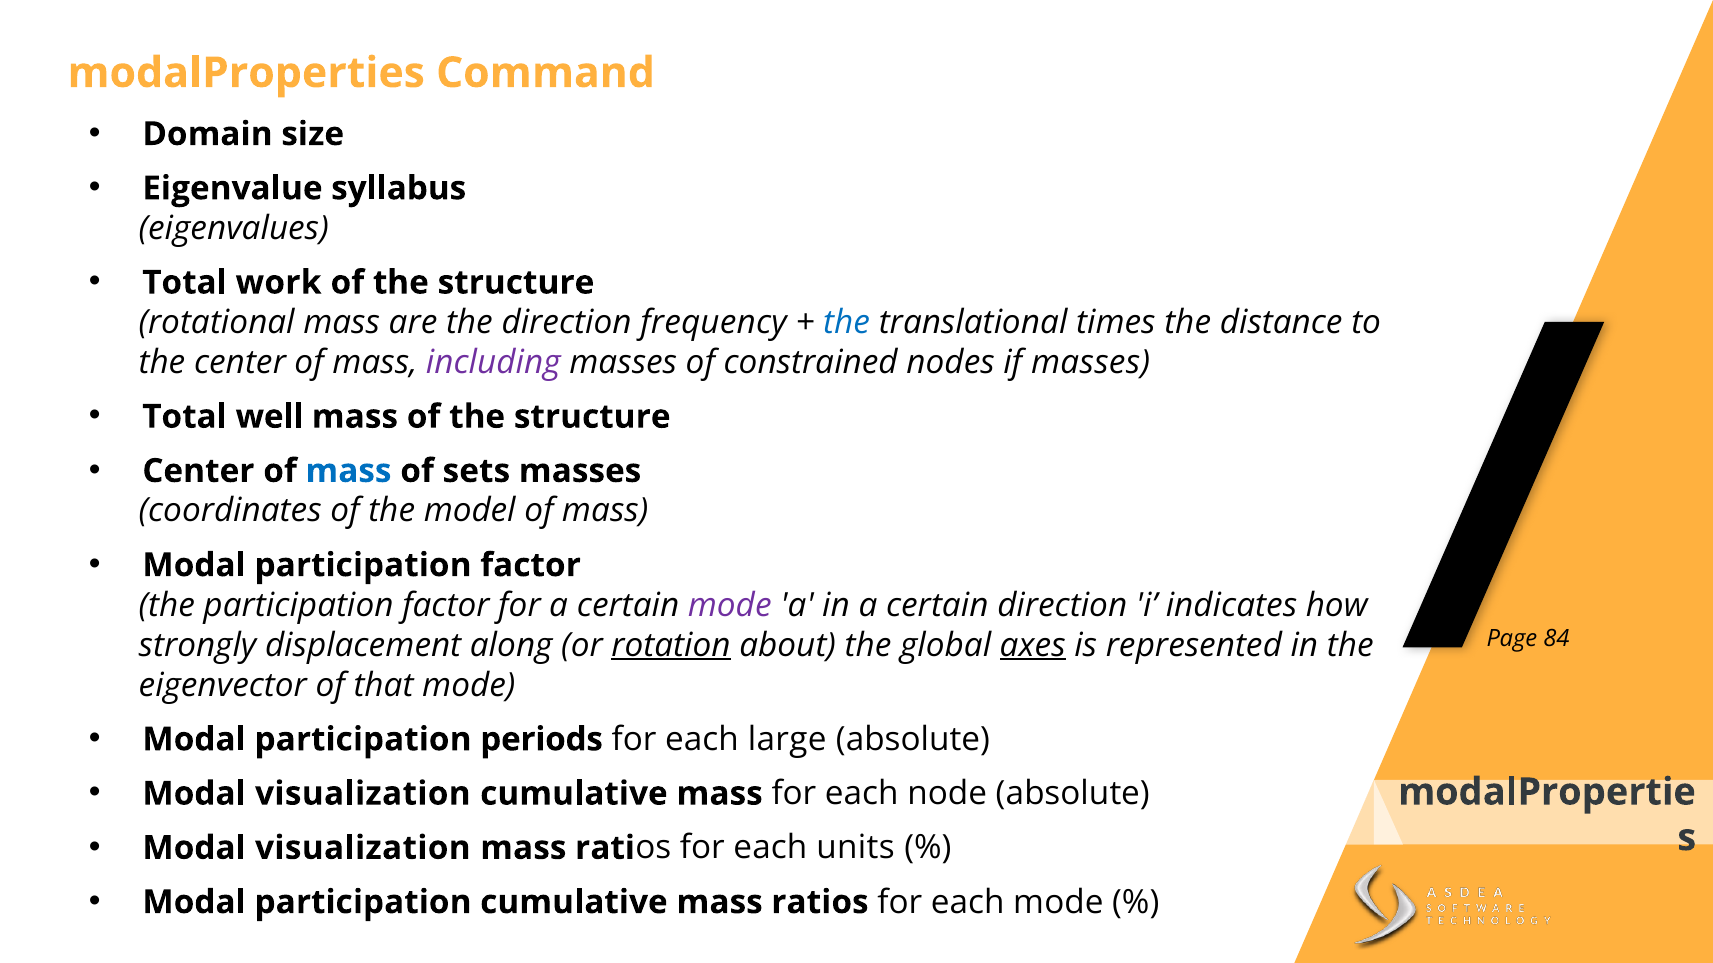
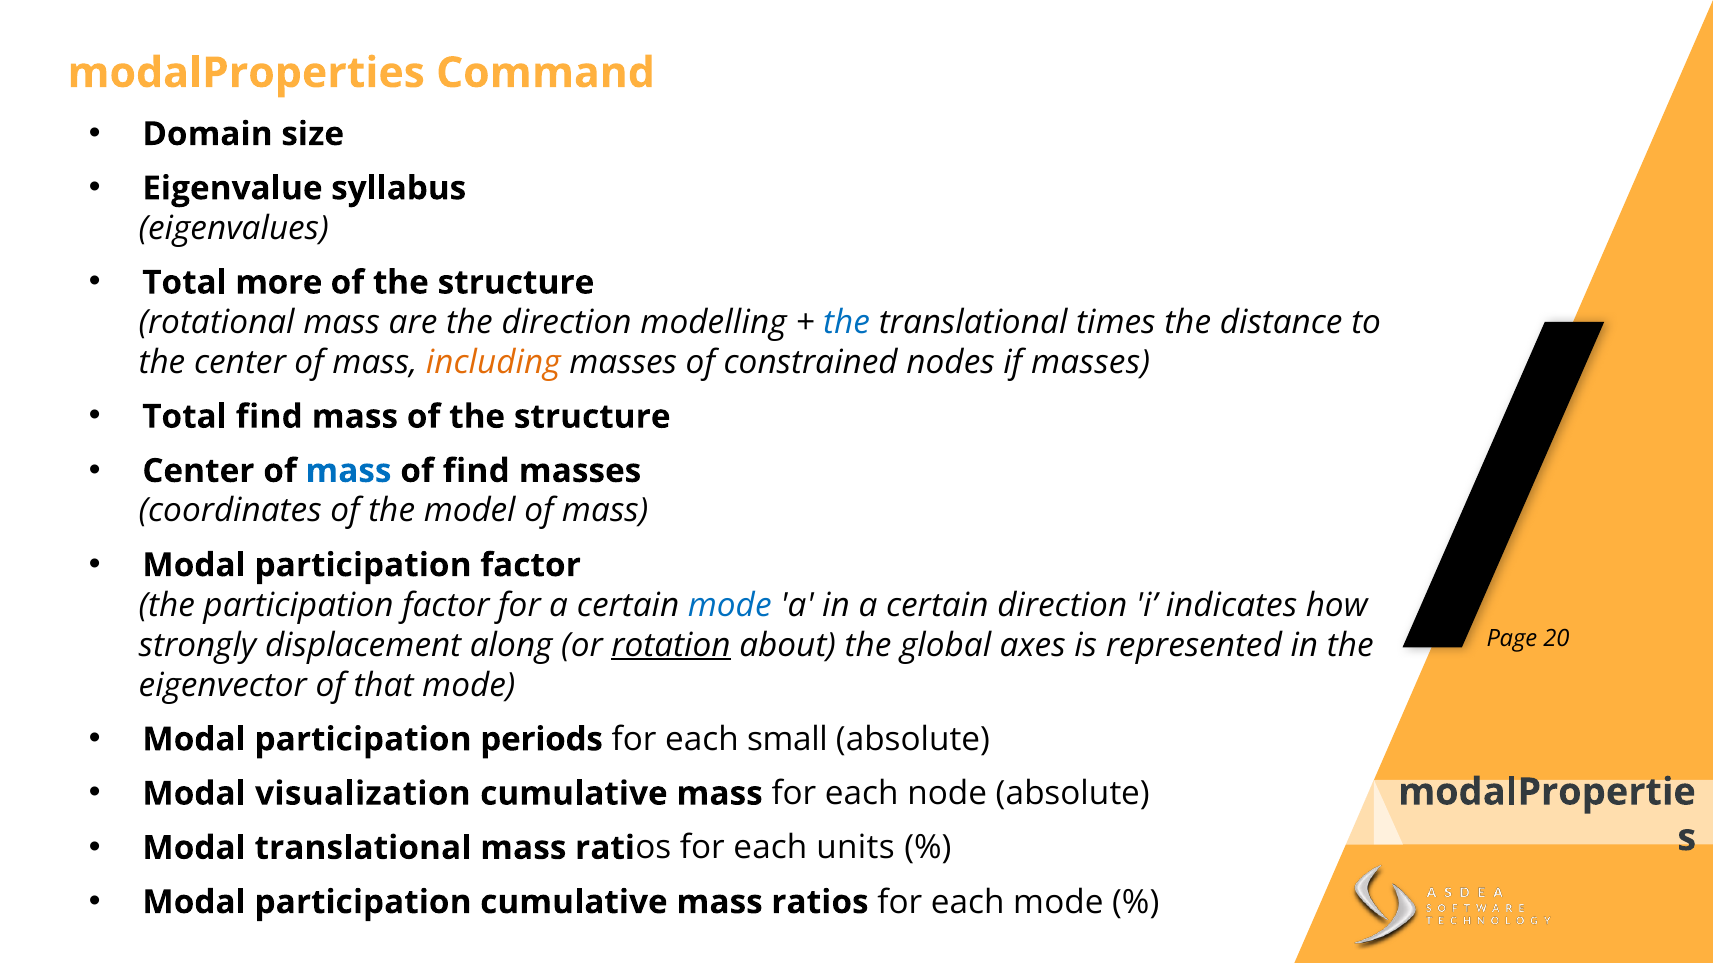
work: work -> more (279, 283)
frequency: frequency -> modelling (714, 323)
including colour: purple -> orange (493, 363)
Total well: well -> find (269, 417)
of sets: sets -> find (476, 471)
mode colour: purple -> blue (730, 606)
84: 84 -> 20 (1556, 640)
axes underline: present -> none (1033, 646)
large: large -> small (787, 740)
visualization: visualization -> translational (363, 848)
